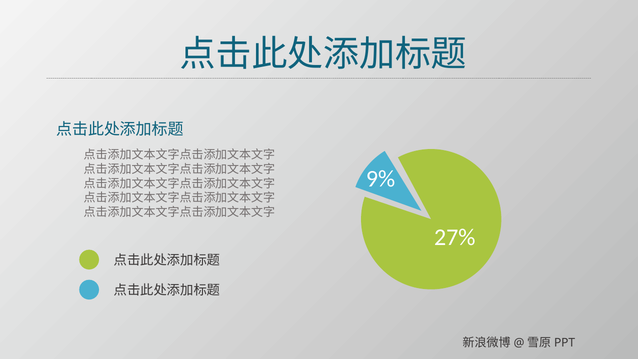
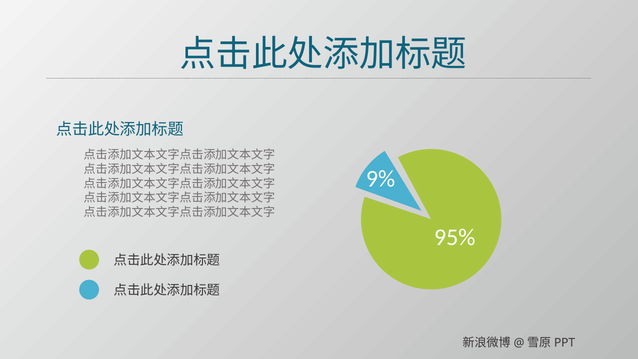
27%: 27% -> 95% (455, 237)
